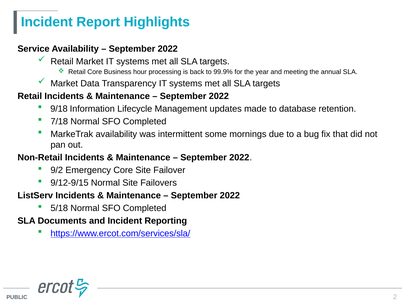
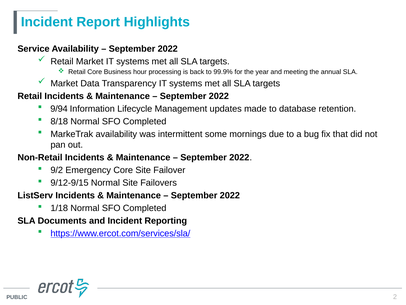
9/18: 9/18 -> 9/94 (59, 109)
7/18: 7/18 -> 8/18 (59, 121)
5/18: 5/18 -> 1/18 (59, 208)
